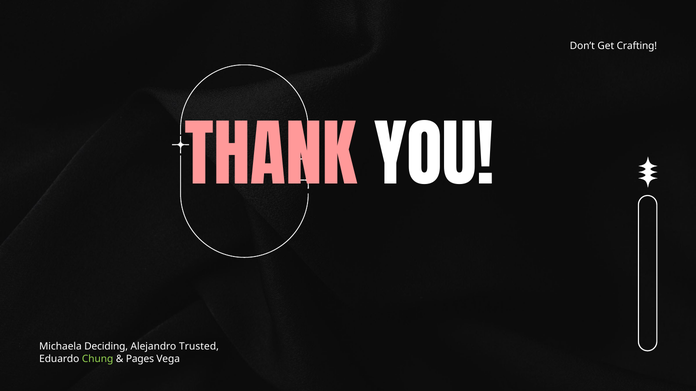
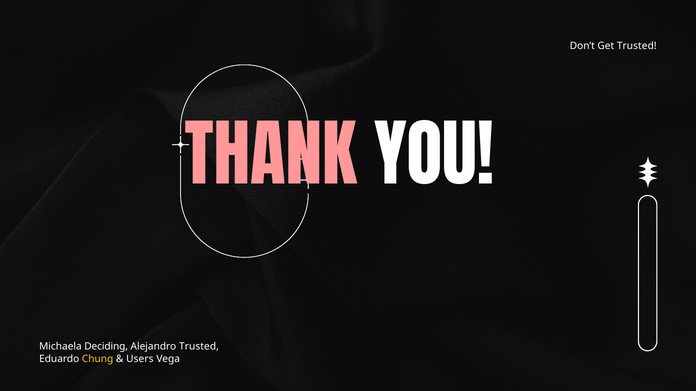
Get Crafting: Crafting -> Trusted (637, 46)
Chung colour: light green -> yellow (98, 359)
Pages: Pages -> Users (140, 359)
